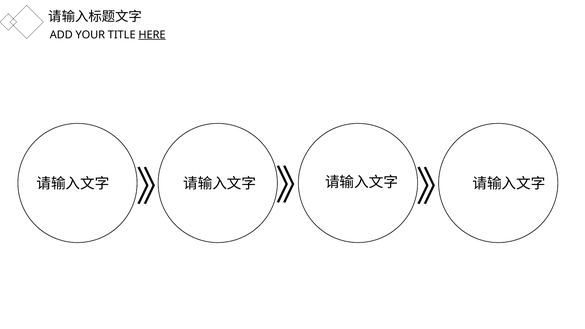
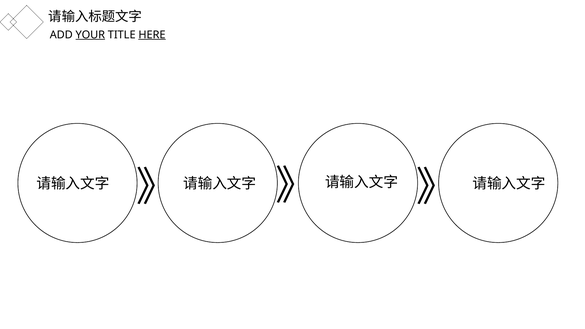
YOUR underline: none -> present (90, 35)
